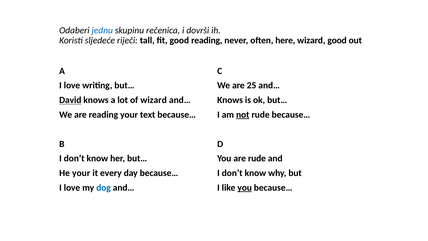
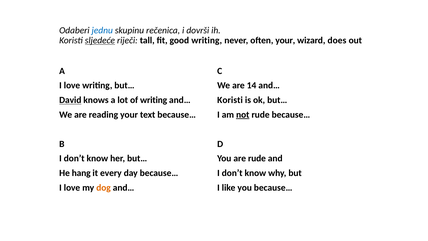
sljedeće underline: none -> present (100, 40)
good reading: reading -> writing (207, 40)
often here: here -> your (285, 40)
wizard good: good -> does (337, 40)
25: 25 -> 14 (252, 85)
of wizard: wizard -> writing (154, 100)
Knows: Knows -> Koristi (230, 100)
He your: your -> hang (81, 173)
dog colour: blue -> orange (103, 187)
you underline: present -> none (245, 187)
